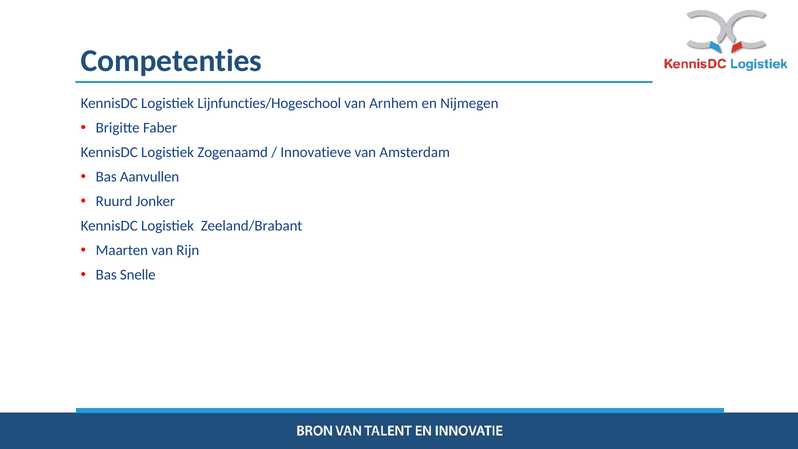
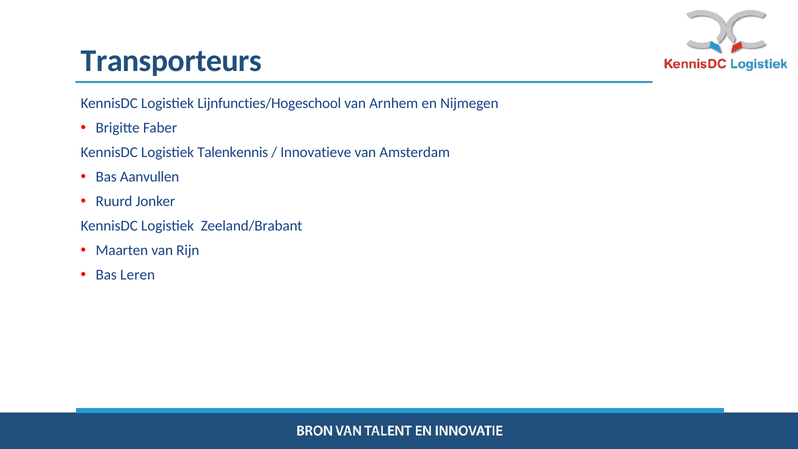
Competenties: Competenties -> Transporteurs (171, 61)
Zogenaamd: Zogenaamd -> Talenkennis (233, 152)
Snelle: Snelle -> Leren (138, 275)
